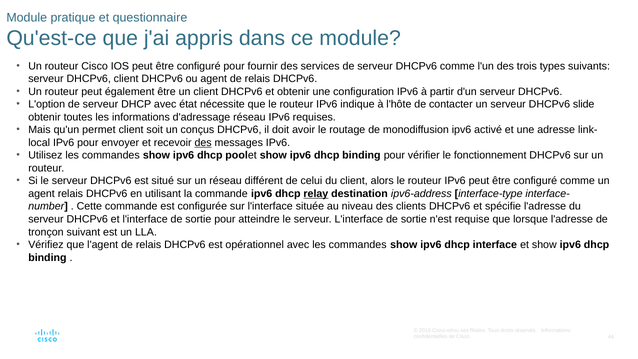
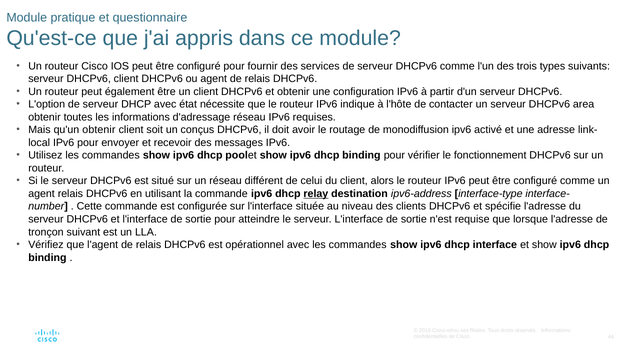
slide: slide -> area (584, 104)
qu'un permet: permet -> obtenir (99, 130)
des underline: present -> none (203, 143)
